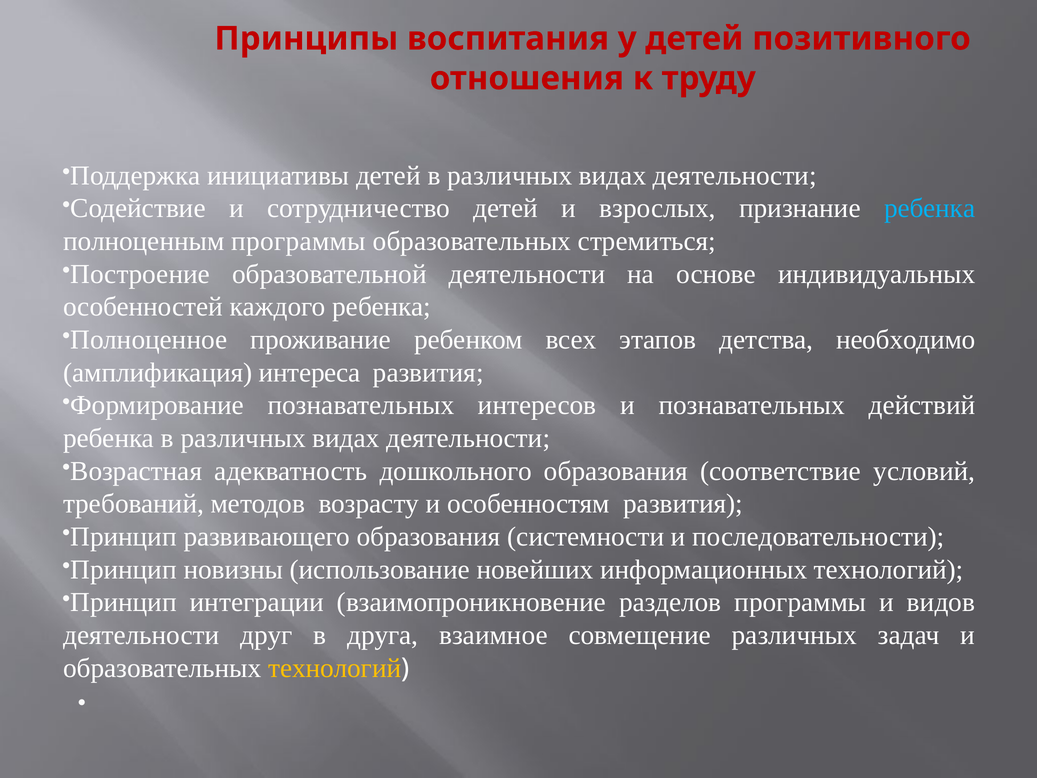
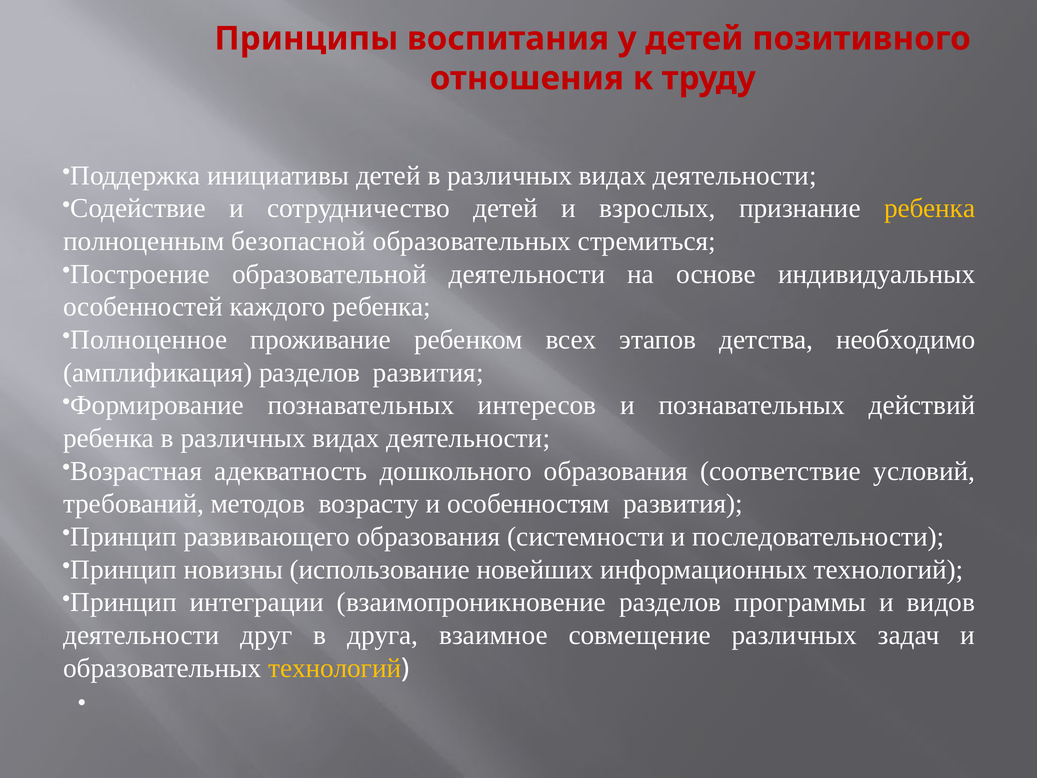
ребенка colour: light blue -> yellow (930, 208)
полноценным программы: программы -> безопасной (299, 241)
амплификация интереса: интереса -> разделов (309, 372)
